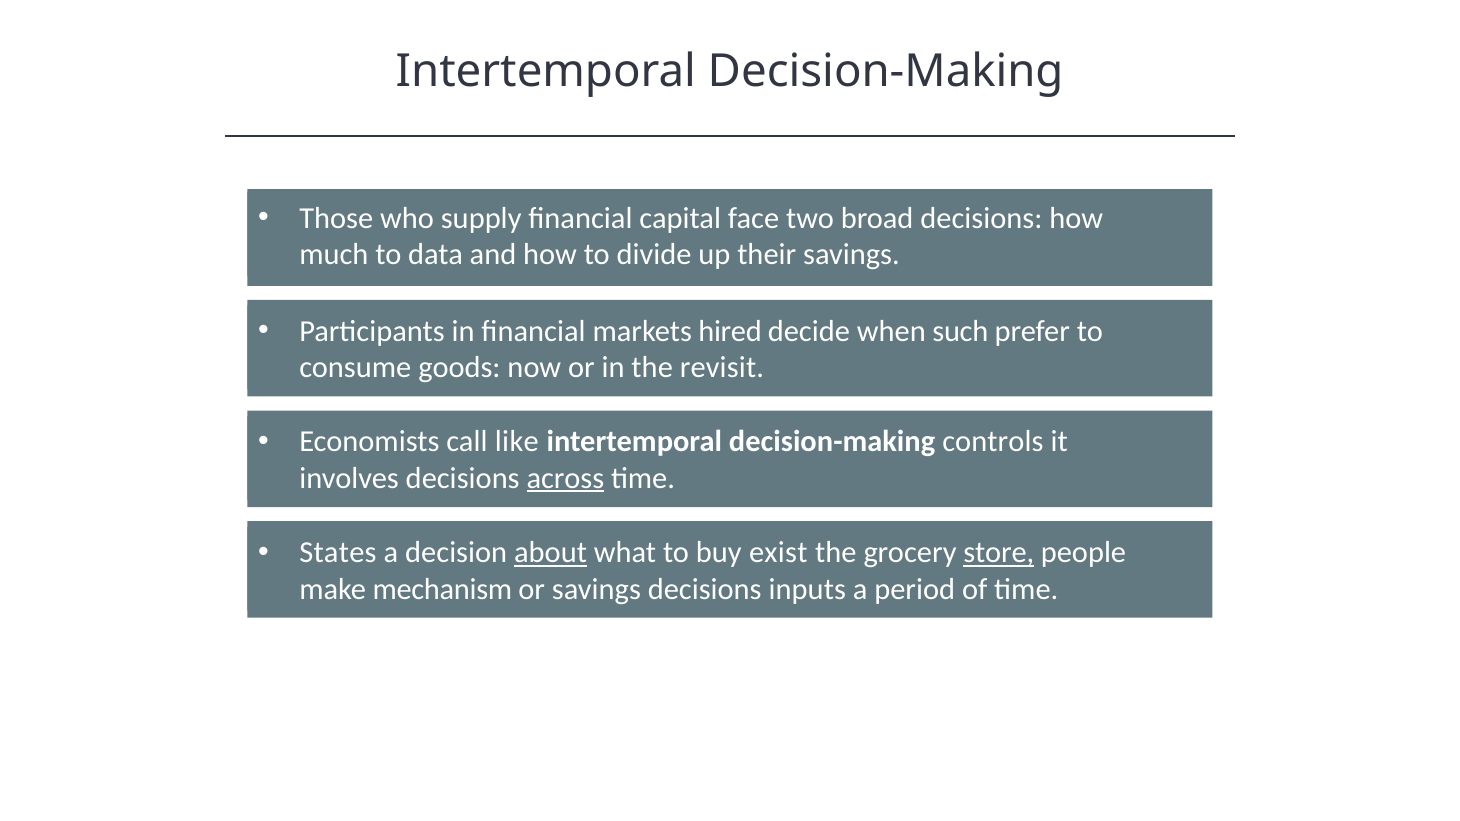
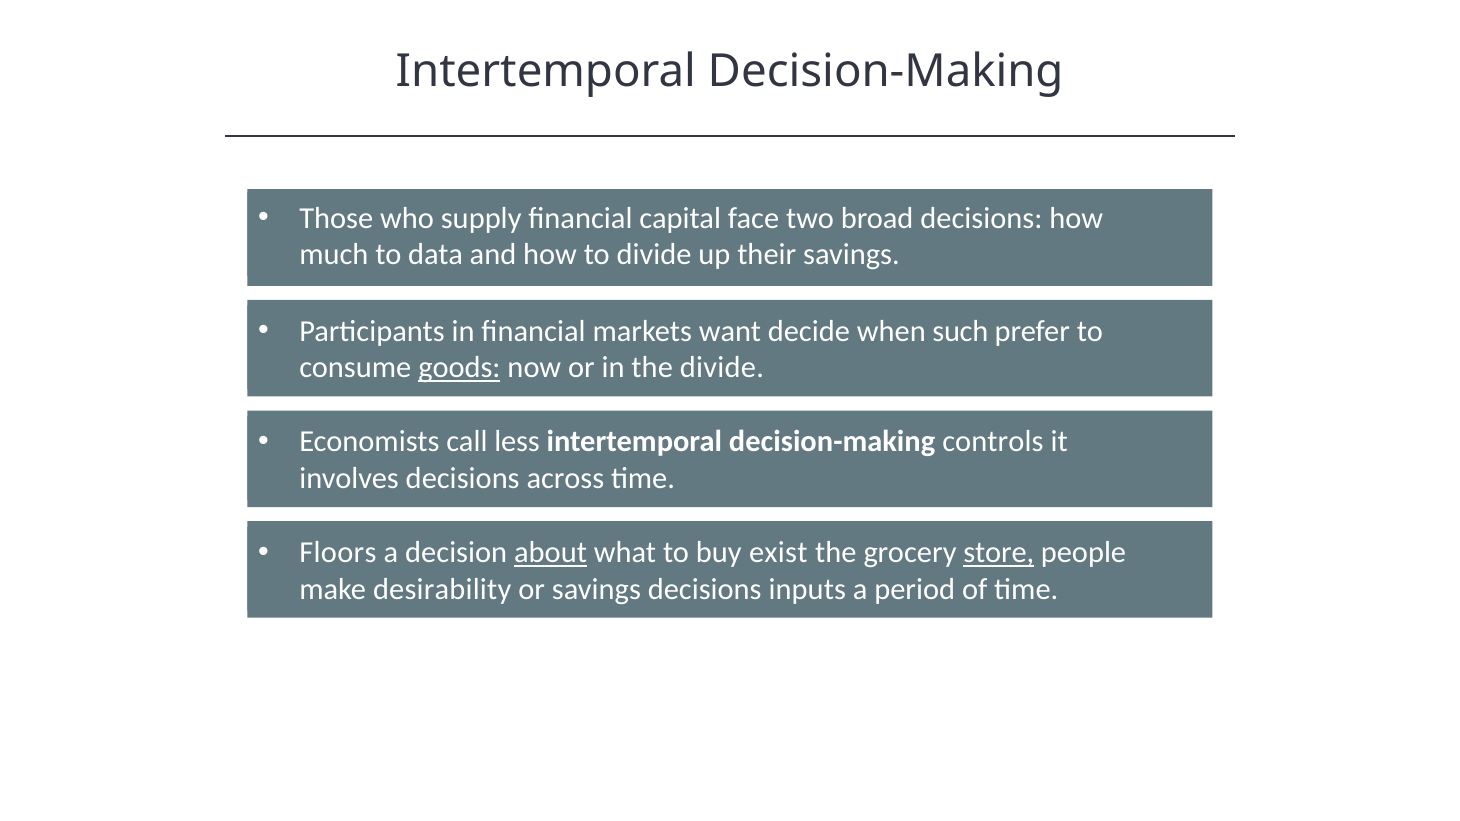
hired: hired -> want (730, 331)
goods underline: none -> present (459, 368)
the revisit: revisit -> divide (722, 368)
like: like -> less (517, 442)
across underline: present -> none (565, 478)
States: States -> Floors (338, 553)
mechanism: mechanism -> desirability (442, 589)
